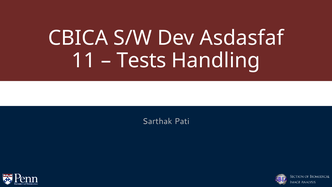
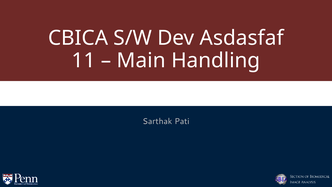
Tests: Tests -> Main (141, 60)
